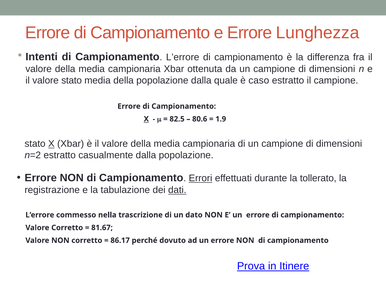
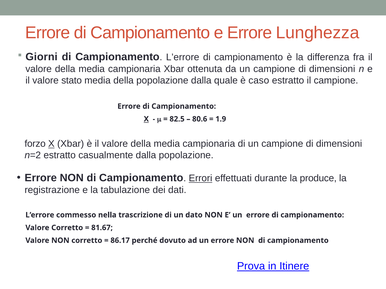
Intenti: Intenti -> Giorni (42, 57)
stato: stato -> forzo (35, 144)
tollerato: tollerato -> produce (318, 179)
dati underline: present -> none (177, 190)
